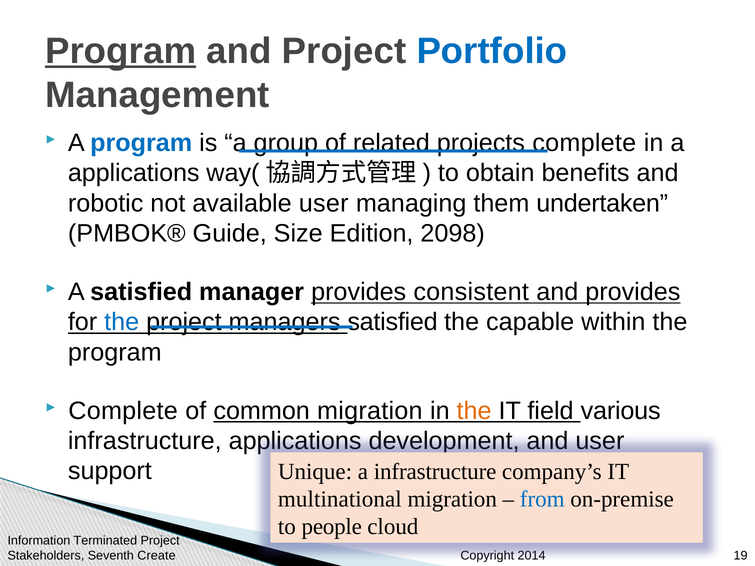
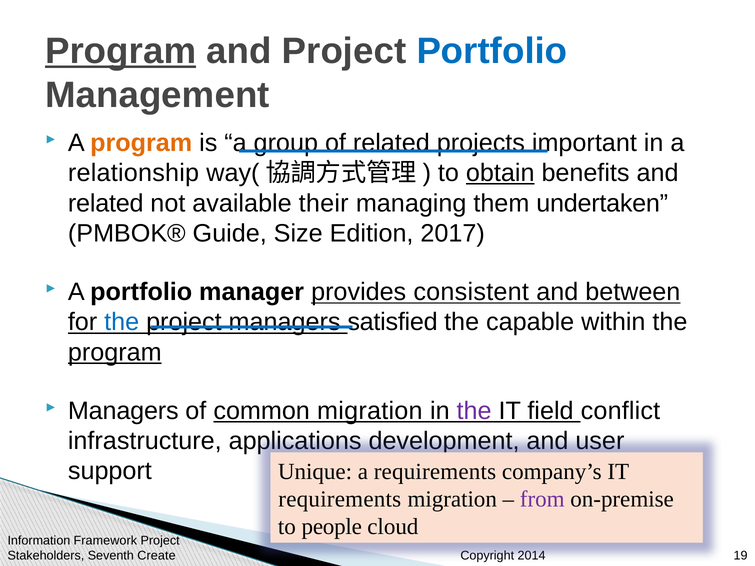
program colour: blue -> orange (141, 143)
complete: complete -> important (584, 143)
applications: applications -> relationship (134, 173)
obtain underline: none -> present (500, 173)
robotic: robotic -> related (106, 203)
available user: user -> their (324, 203)
2098: 2098 -> 2017 (453, 234)
A satisfied: satisfied -> portfolio (141, 292)
and provides: provides -> between (633, 292)
program underline: none -> present (115, 352)
Complete: Complete -> Managers (123, 411)
the colour: orange -> purple (474, 411)
various: various -> conflict (620, 411)
a infrastructure: infrastructure -> requirements (435, 472)
multinational: multinational -> requirements (340, 499)
from colour: blue -> purple (542, 499)
Terminated: Terminated -> Framework (105, 541)
